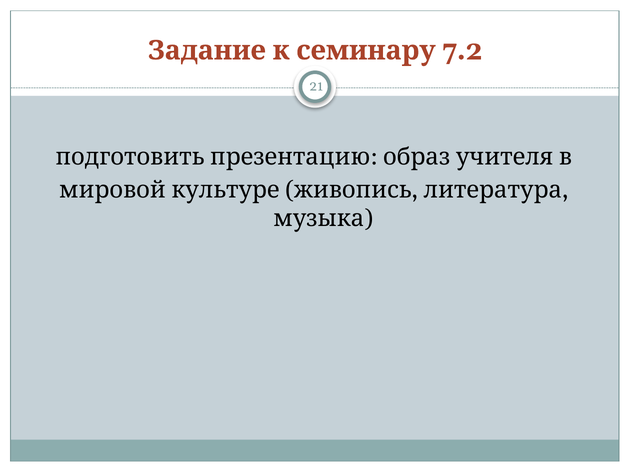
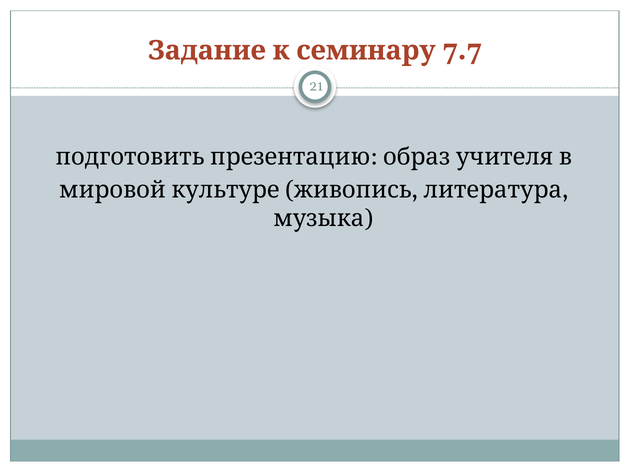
7.2: 7.2 -> 7.7 (462, 51)
